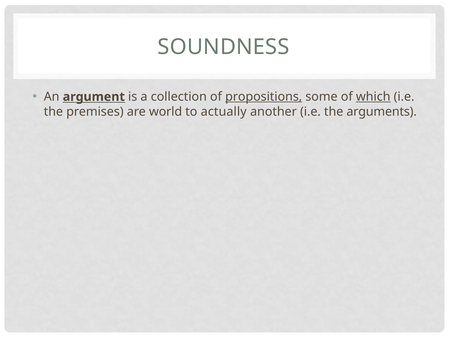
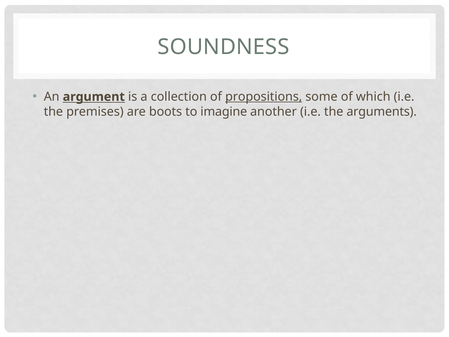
which underline: present -> none (373, 97)
world: world -> boots (166, 112)
actually: actually -> imagine (224, 112)
